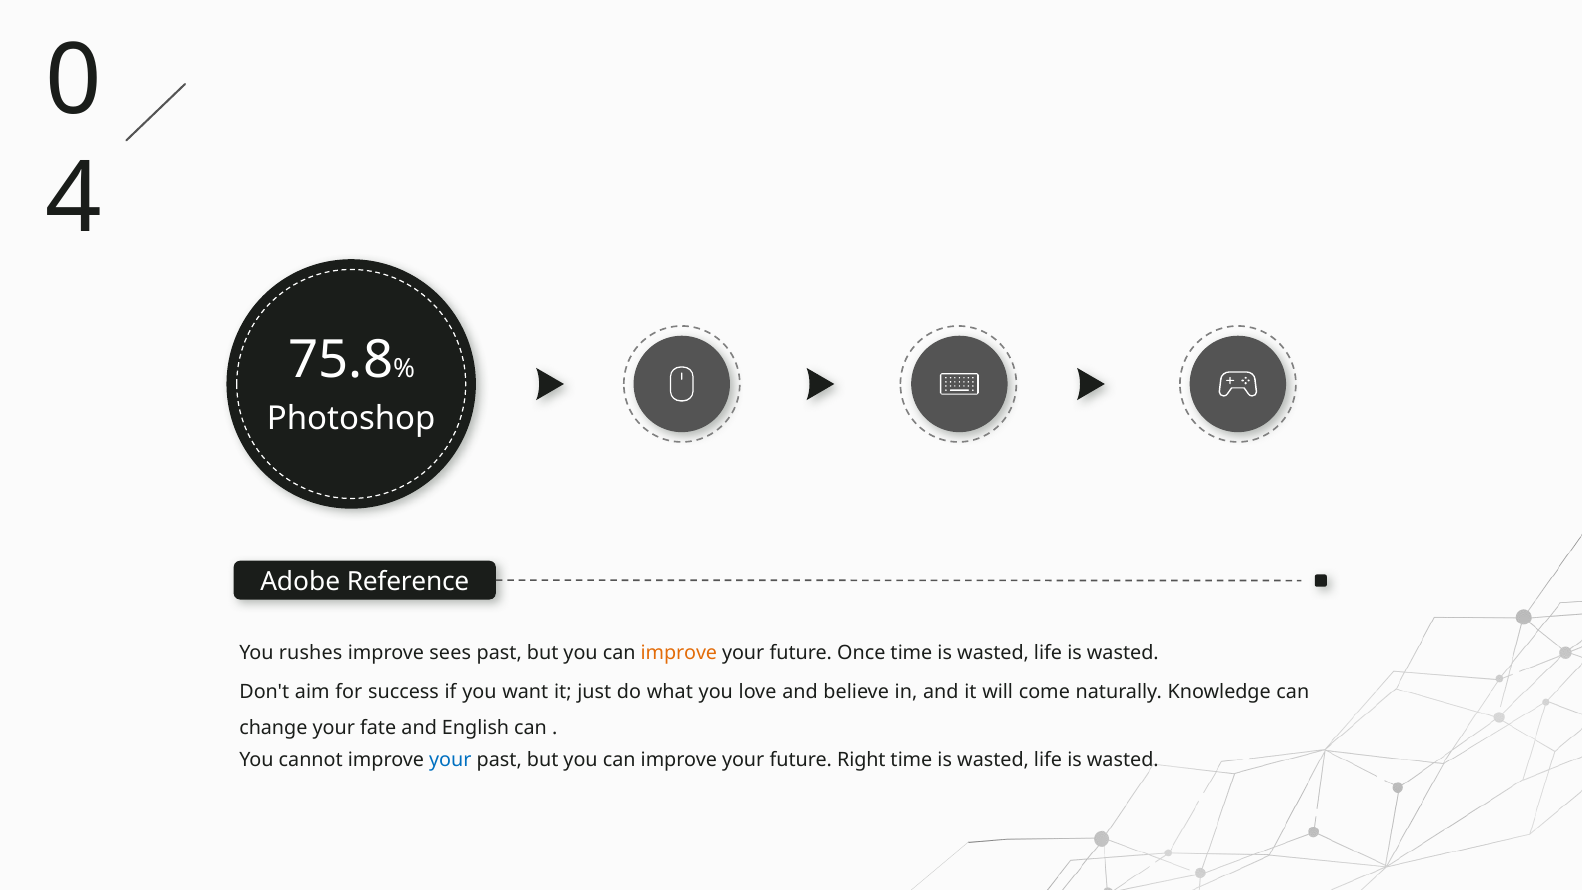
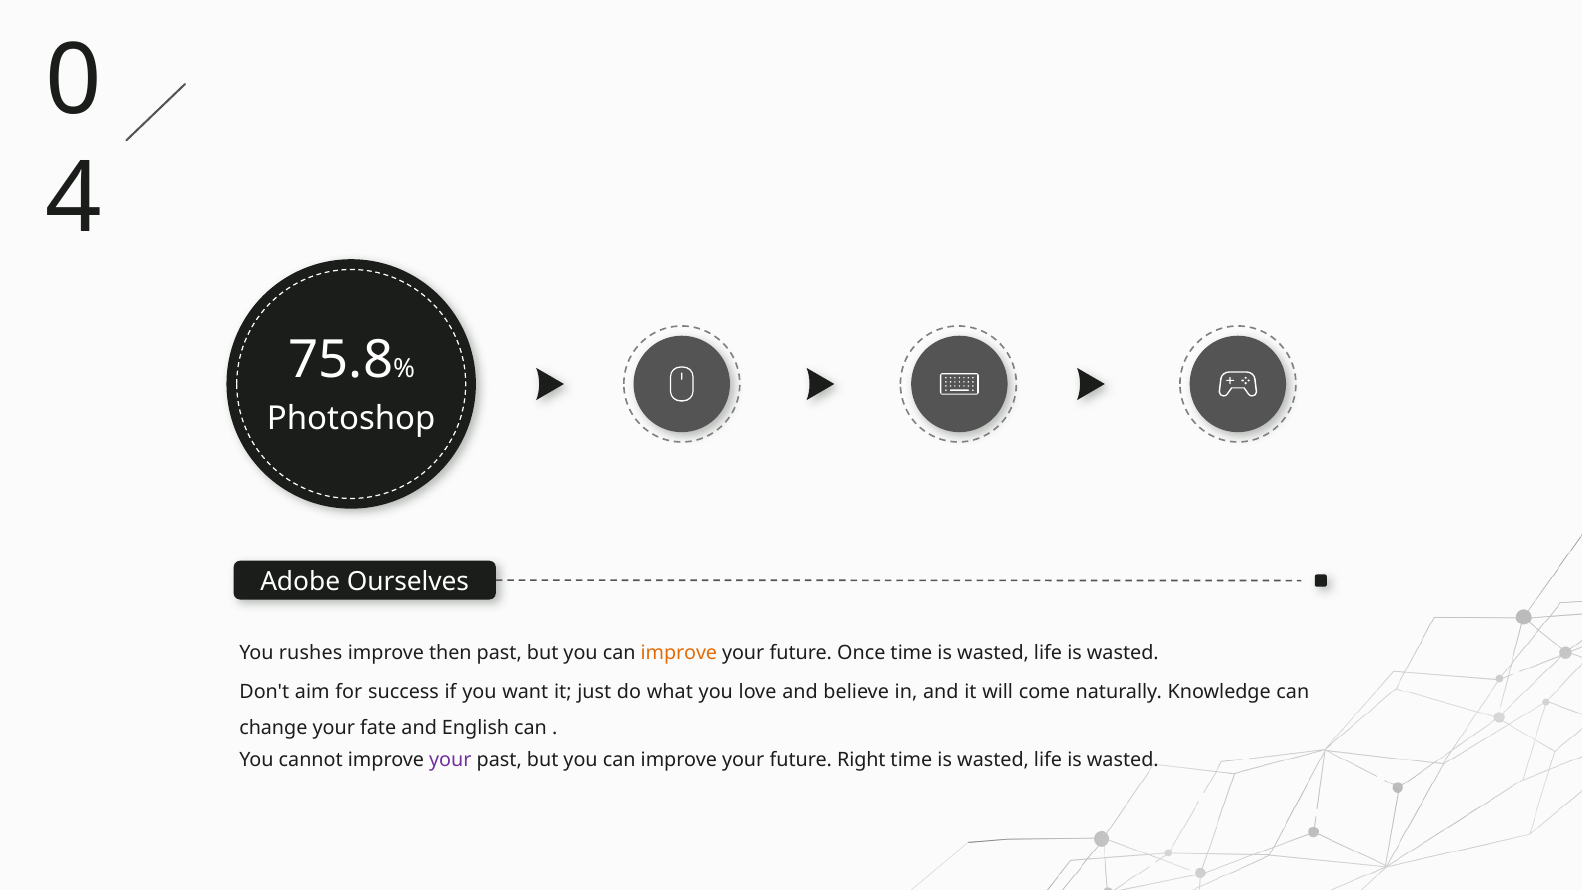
Reference: Reference -> Ourselves (408, 582)
sees: sees -> then (450, 653)
your colour: blue -> purple (450, 760)
